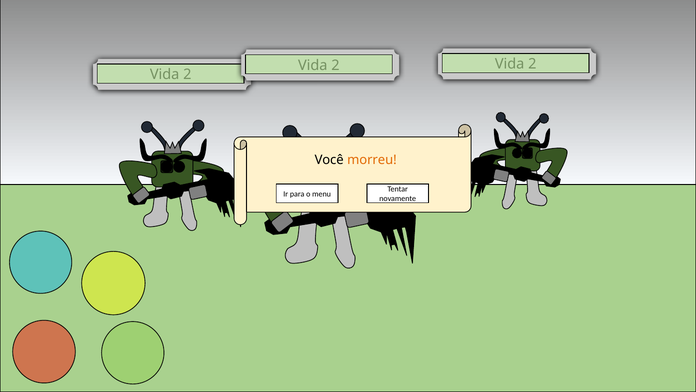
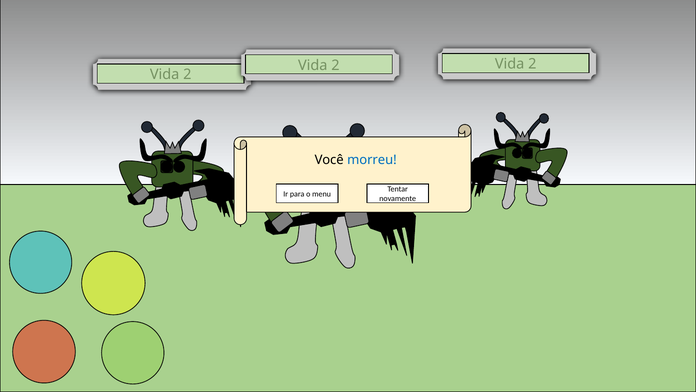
morreu colour: orange -> blue (372, 160)
